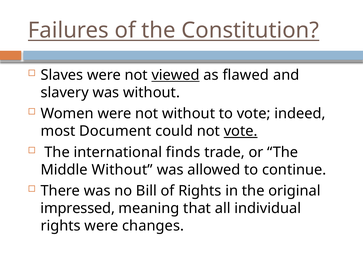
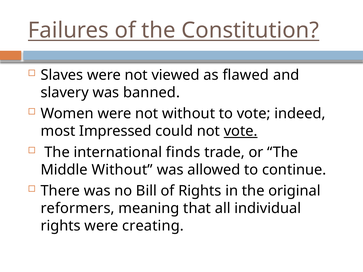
viewed underline: present -> none (176, 75)
was without: without -> banned (151, 93)
Document: Document -> Impressed (115, 131)
impressed: impressed -> reformers (78, 209)
changes: changes -> creating (153, 226)
